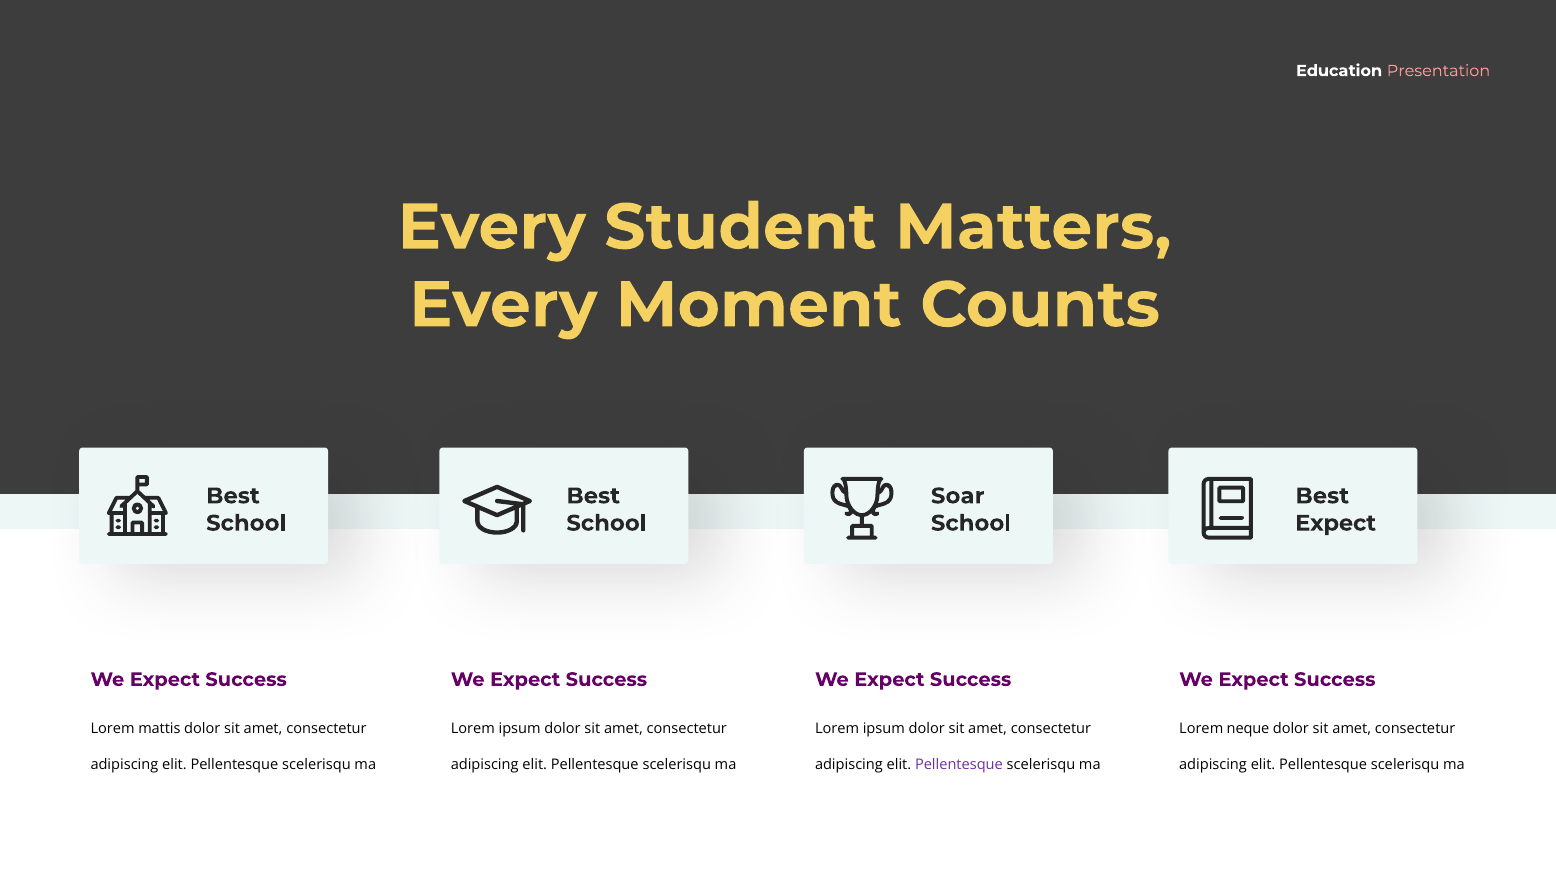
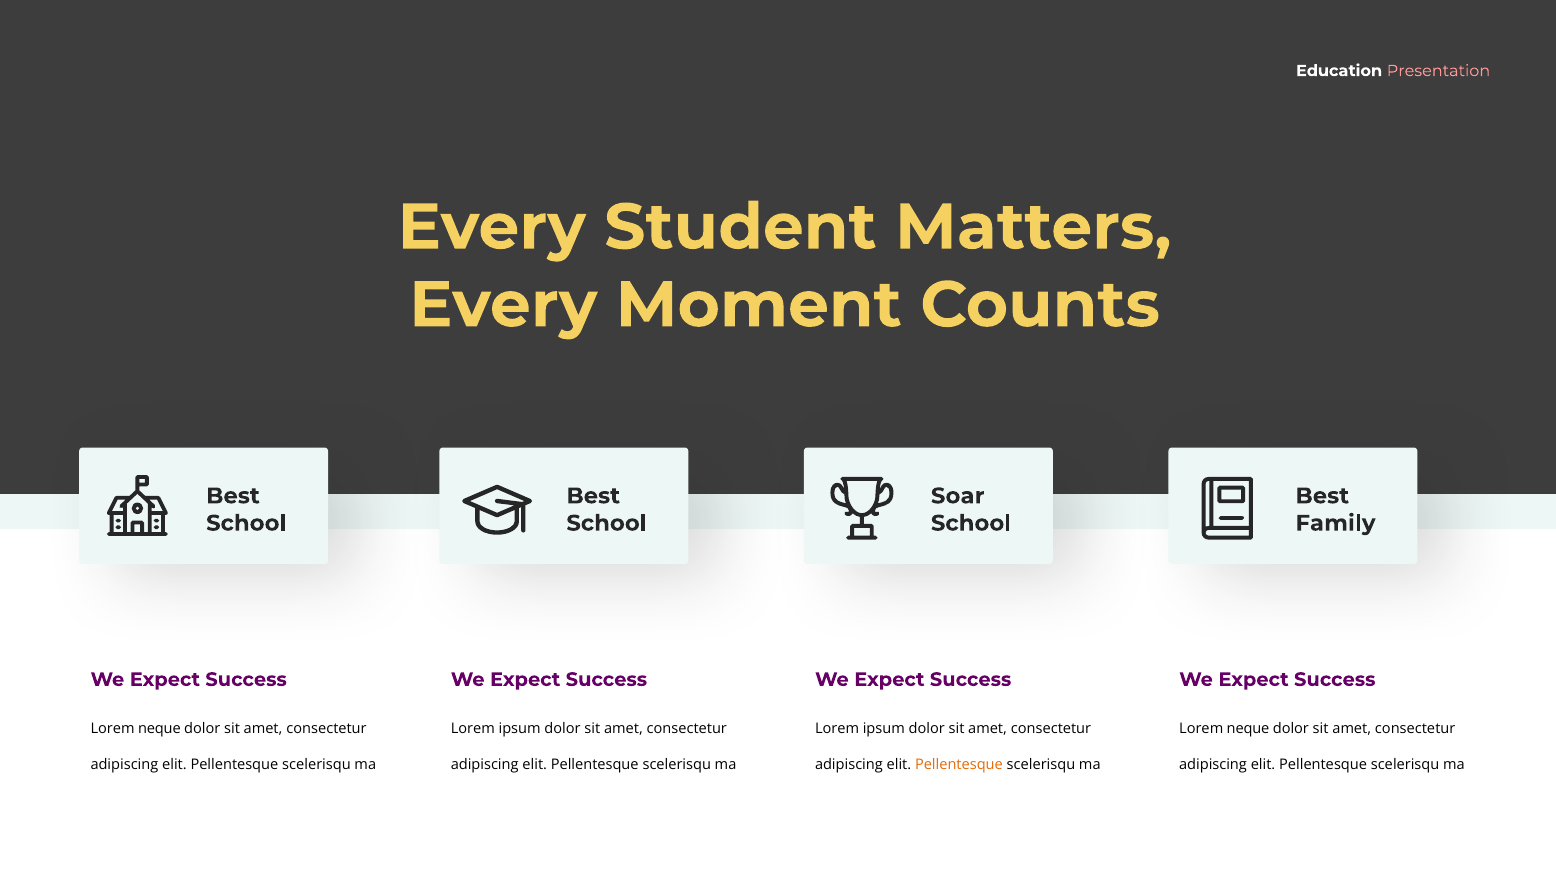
Expect: Expect -> Family (1335, 523)
mattis: mattis -> neque (159, 729)
Pellentesque colour: purple -> orange (959, 764)
